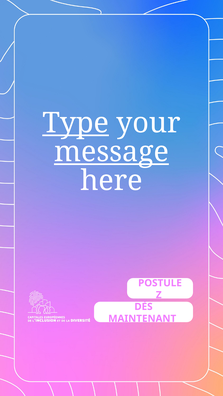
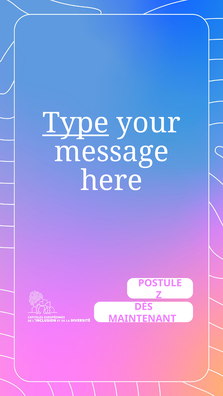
message underline: present -> none (111, 152)
